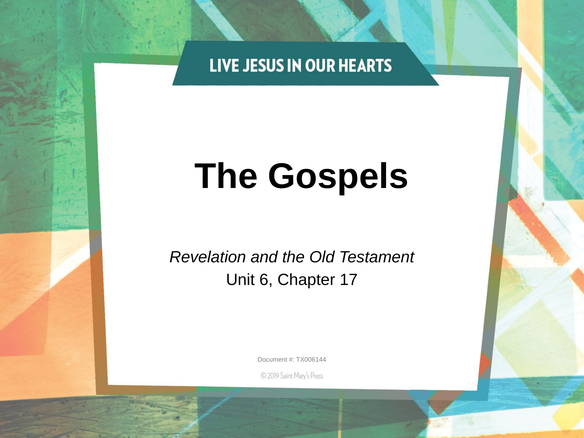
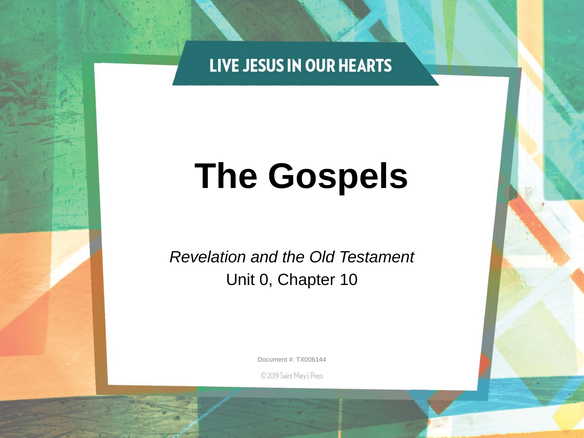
6: 6 -> 0 (266, 280)
17: 17 -> 10 (349, 280)
